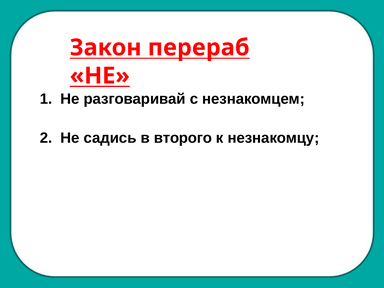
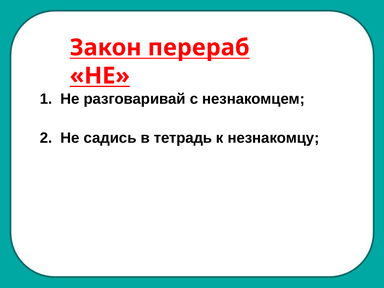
второго: второго -> тетрадь (183, 138)
